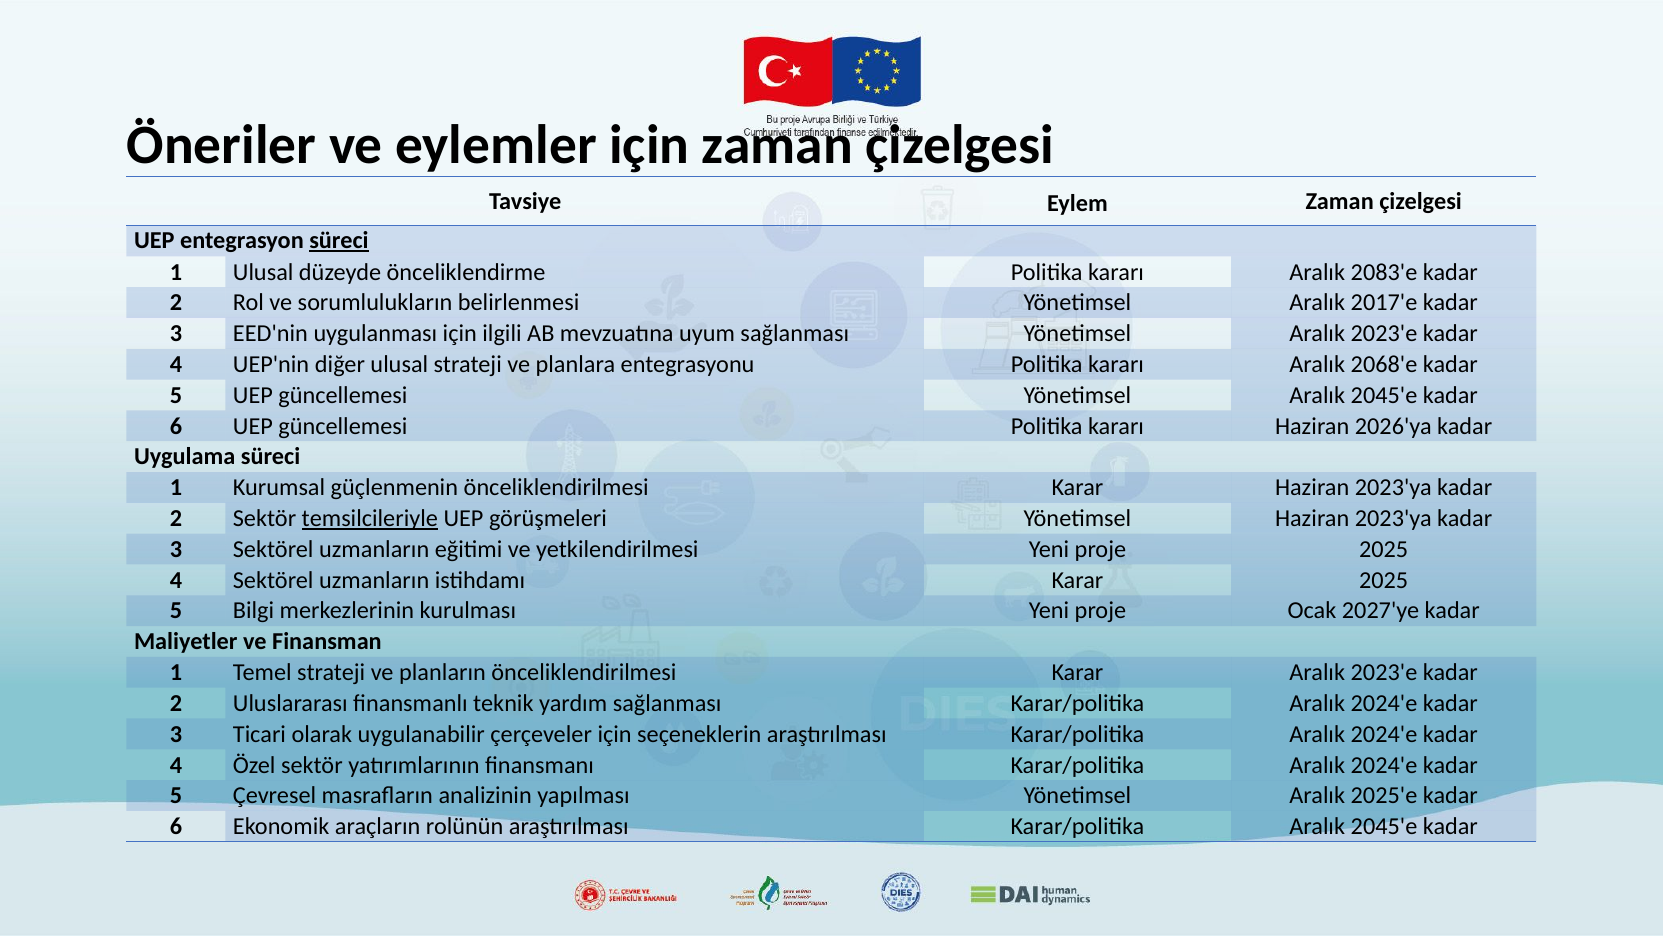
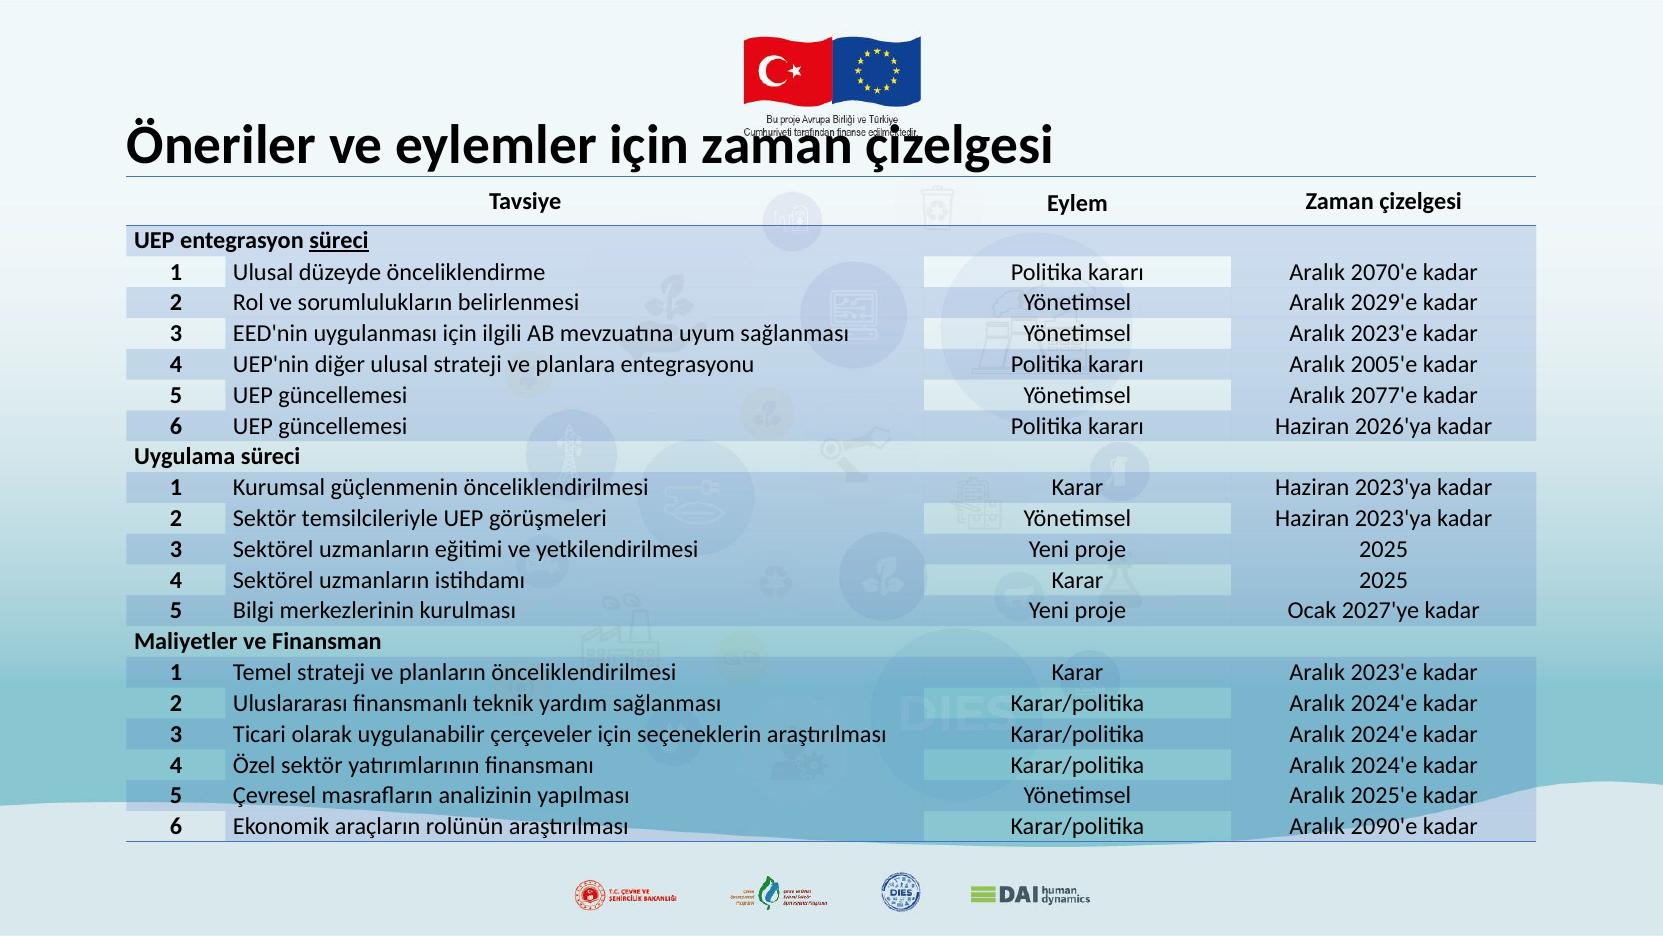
2083'e: 2083'e -> 2070'e (1384, 272)
2017'e: 2017'e -> 2029'e (1384, 303)
2068'e: 2068'e -> 2005'e (1384, 364)
Yönetimsel Aralık 2045'e: 2045'e -> 2077'e (1384, 395)
temsilcileriyle underline: present -> none (370, 518)
Karar/politika Aralık 2045'e: 2045'e -> 2090'e (1384, 826)
